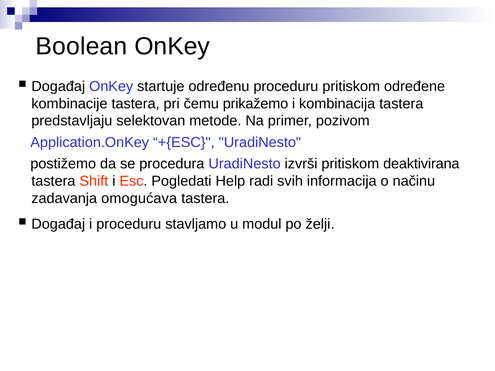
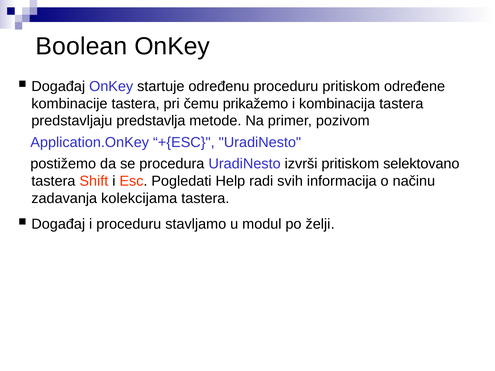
selektovan: selektovan -> predstavlja (151, 121)
deaktivirana: deaktivirana -> selektovano (421, 164)
omogućava: omogućava -> kolekcijama (139, 199)
